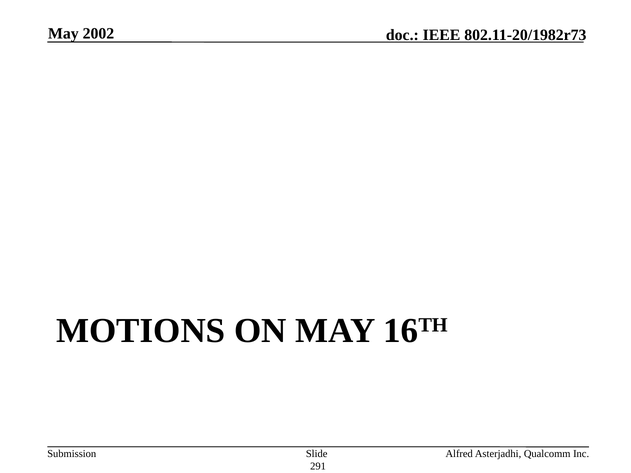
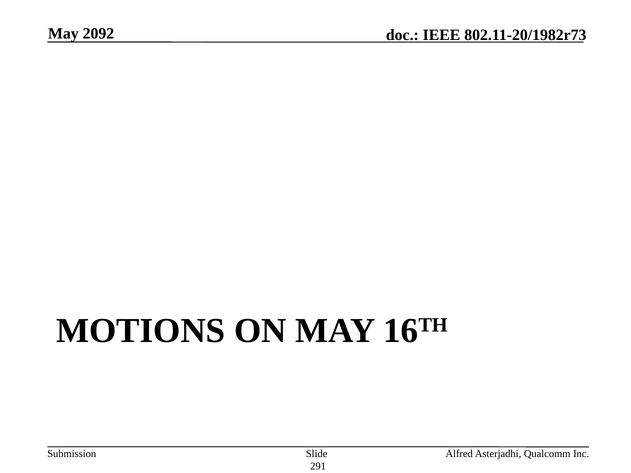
2002: 2002 -> 2092 (98, 33)
